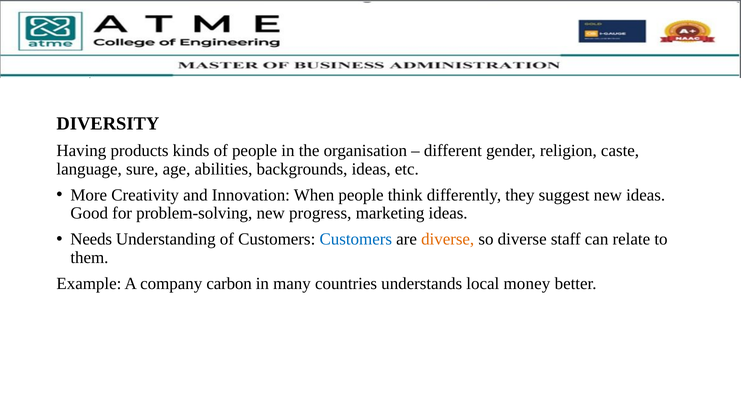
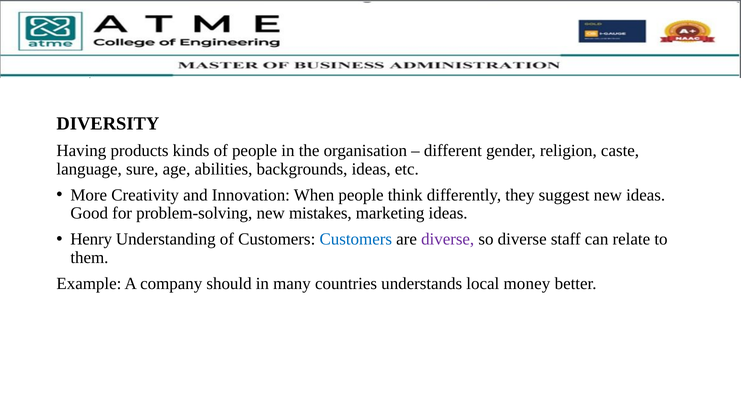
progress: progress -> mistakes (320, 213)
Needs: Needs -> Henry (91, 239)
diverse colour: orange -> purple (448, 239)
carbon: carbon -> should (229, 284)
